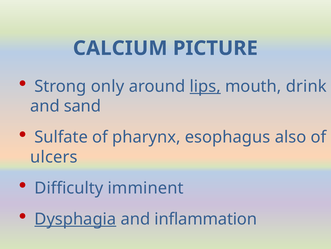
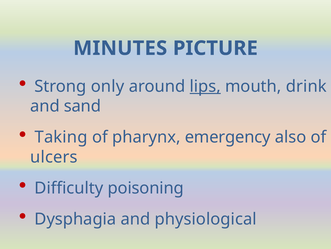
CALCIUM: CALCIUM -> MINUTES (120, 48)
Sulfate: Sulfate -> Taking (61, 137)
esophagus: esophagus -> emergency (228, 137)
imminent: imminent -> poisoning (146, 188)
Dysphagia underline: present -> none (75, 218)
inflammation: inflammation -> physiological (206, 218)
